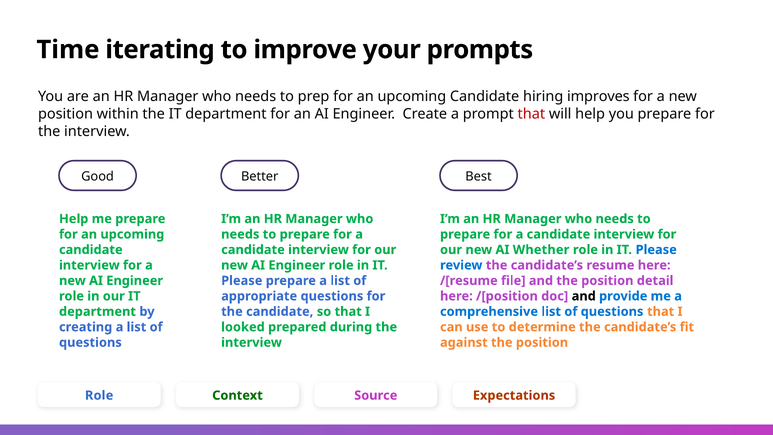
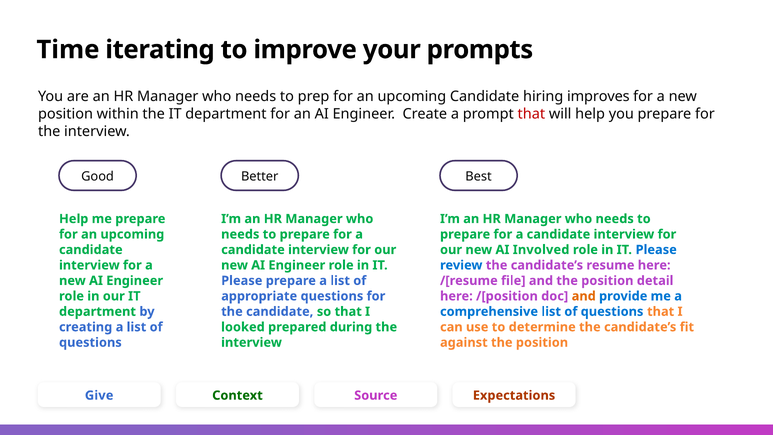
Whether: Whether -> Involved (541, 250)
and colour: black -> orange (584, 296)
Role: Role -> Give (99, 395)
